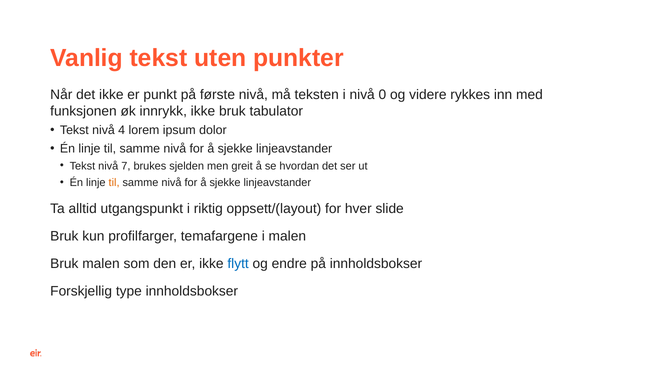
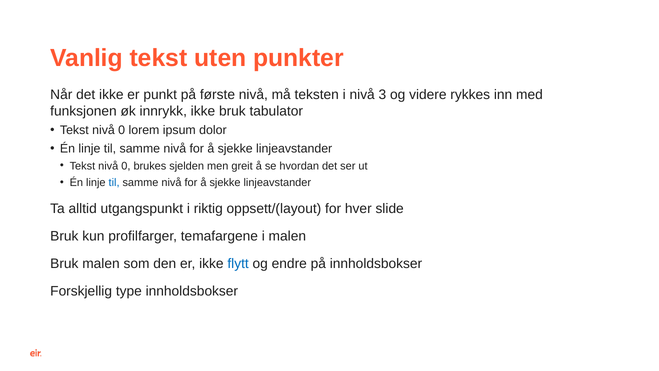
0: 0 -> 3 (382, 95)
4: 4 -> 0 (122, 130)
7: 7 -> 0 (126, 166)
til colour: orange -> blue (114, 182)
